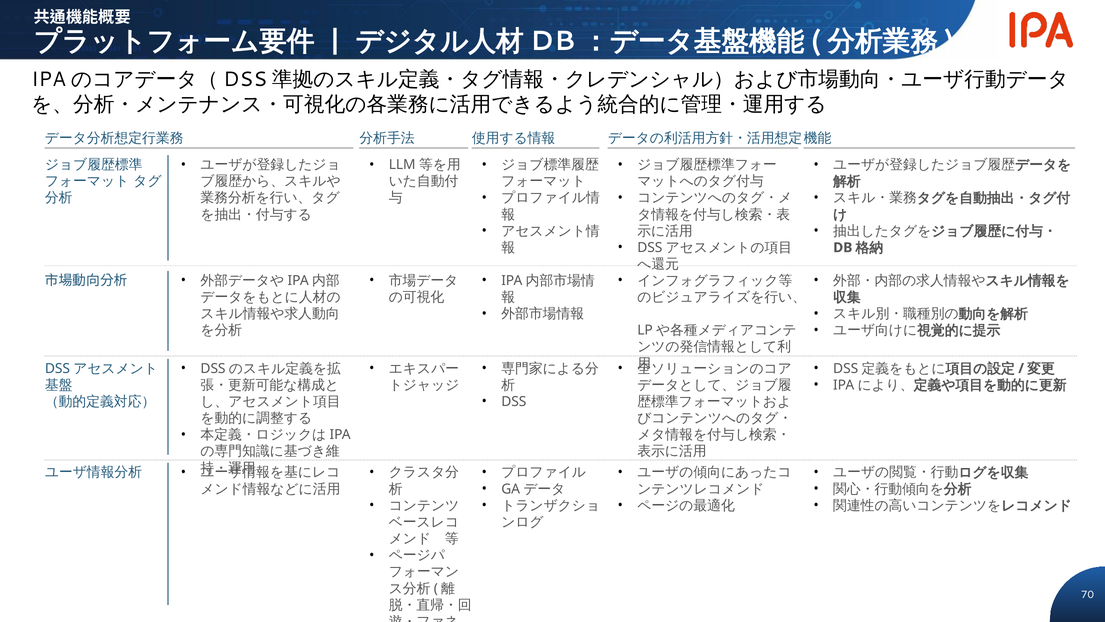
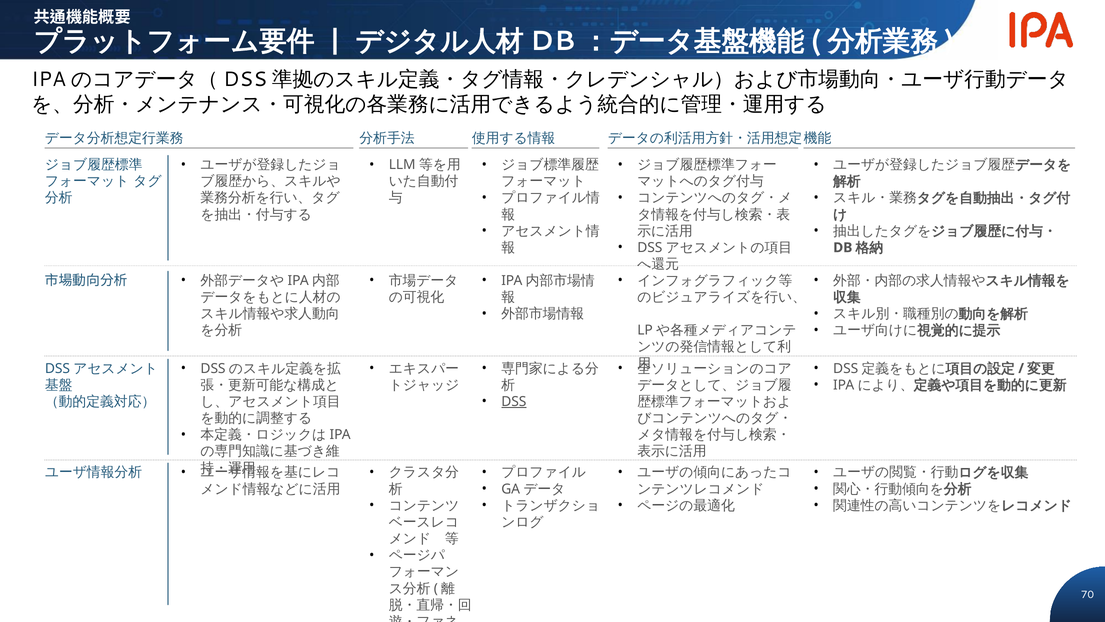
DSS underline: none -> present (514, 401)
